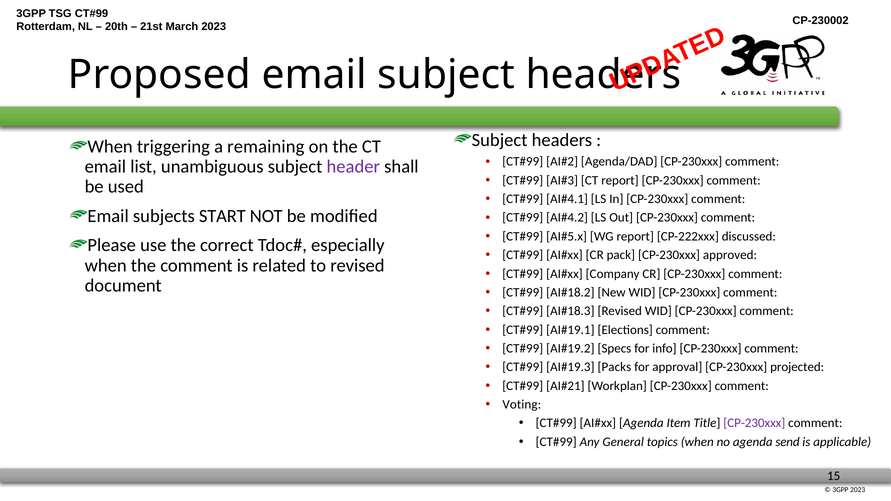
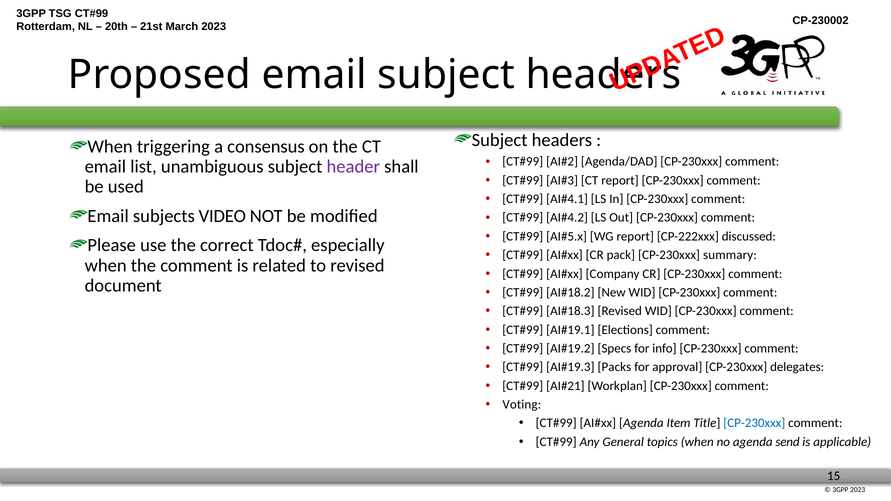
remaining: remaining -> consensus (266, 147)
START: START -> VIDEO (222, 216)
approved: approved -> summary (730, 255)
projected: projected -> delegates (797, 367)
CP-230xxx colour: purple -> blue (754, 423)
